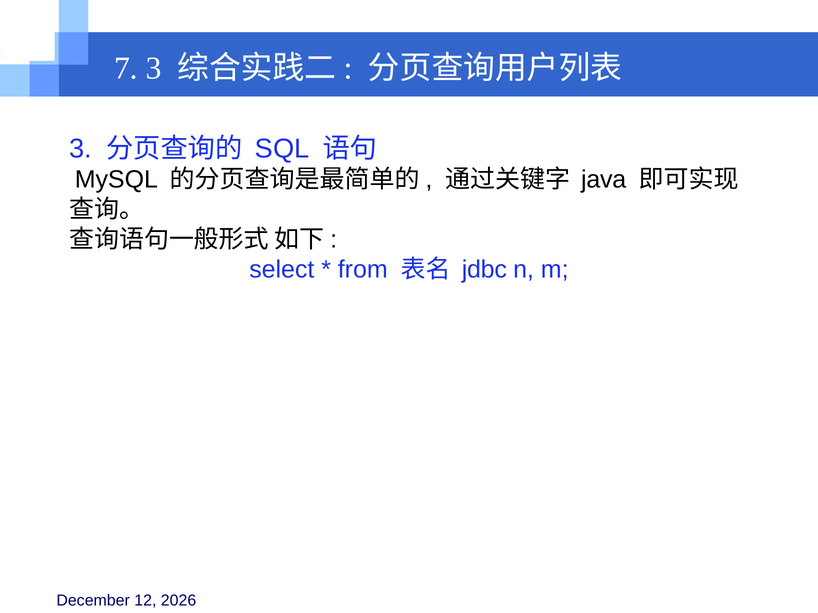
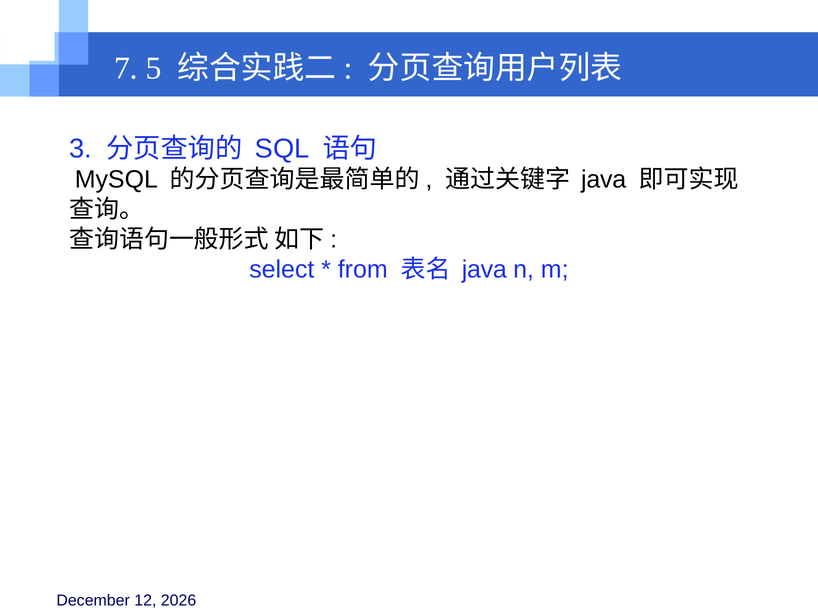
7 3: 3 -> 5 (154, 68)
jdbc: jdbc -> java (484, 270)
